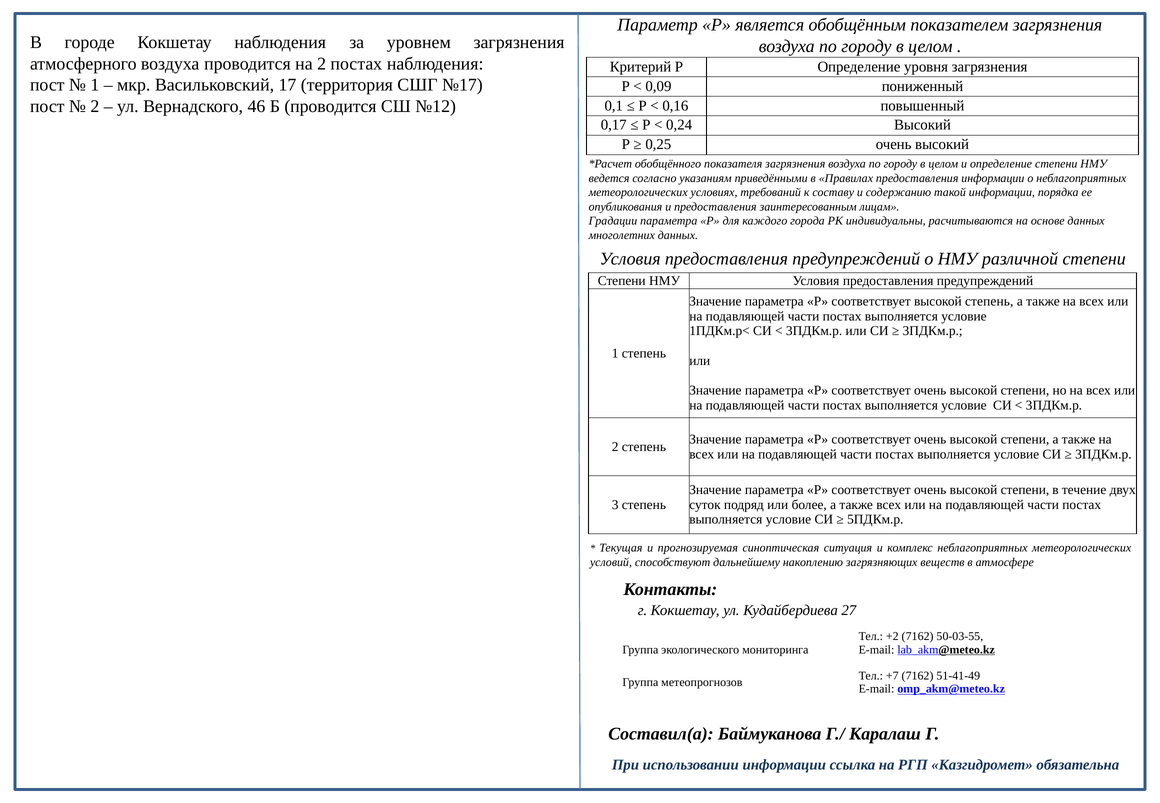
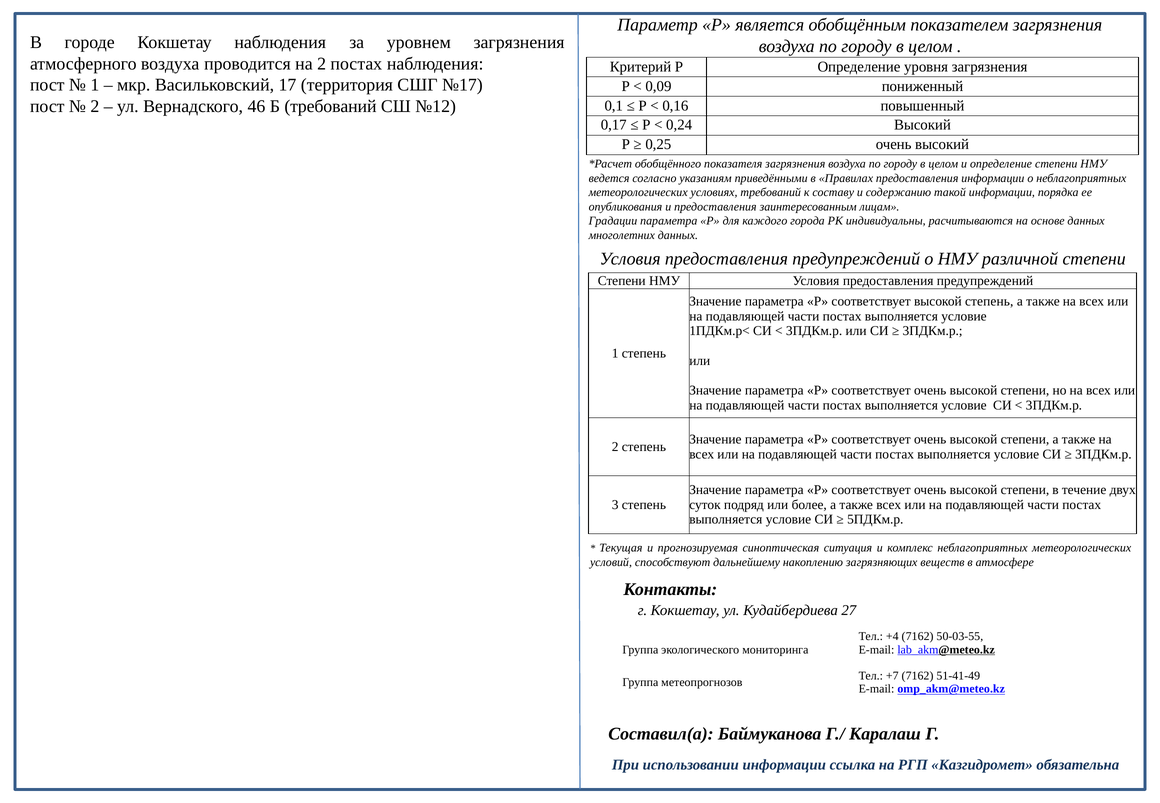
Б проводится: проводится -> требований (330, 107)
+2: +2 -> +4 (892, 636)
